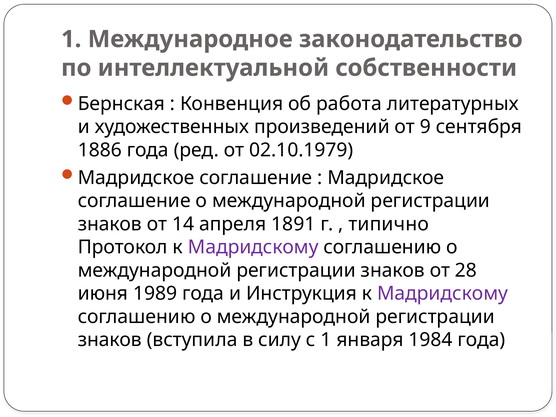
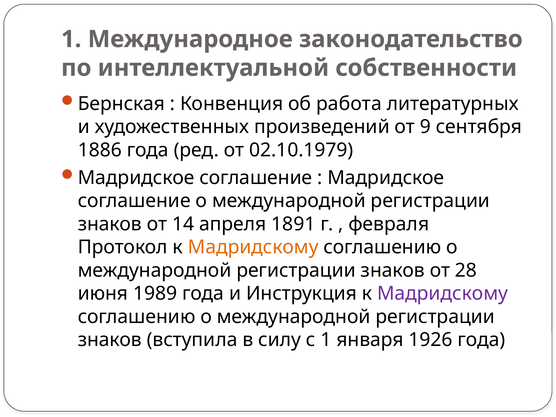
типично: типично -> февраля (389, 224)
Мадридскому colour: purple -> orange (253, 247)
1984: 1984 -> 1926 (431, 340)
